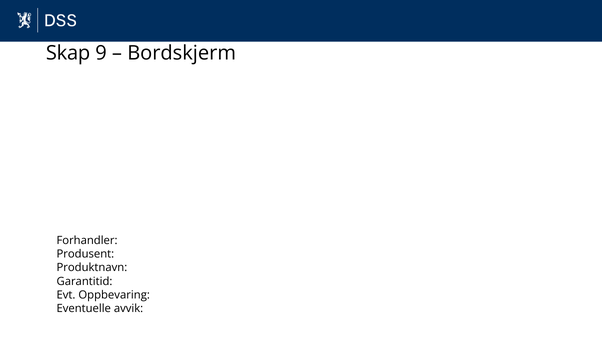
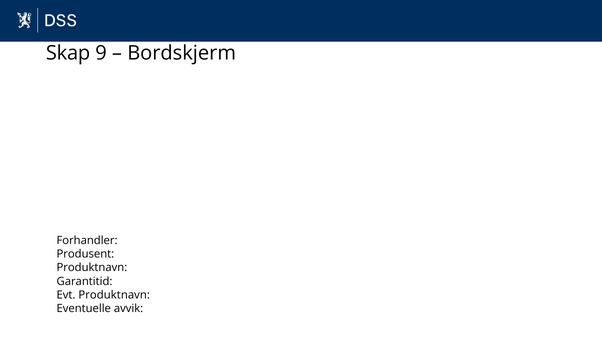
Evt Oppbevaring: Oppbevaring -> Produktnavn (114, 295)
